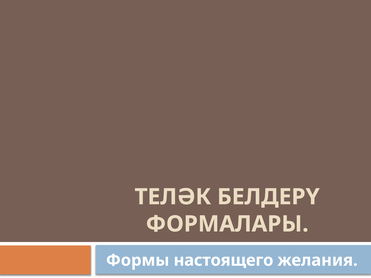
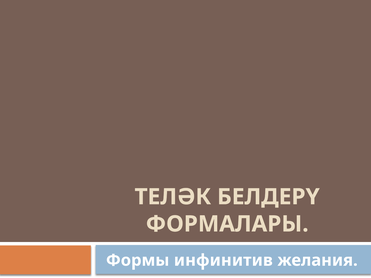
настоящего: настоящего -> инфинитив (223, 261)
